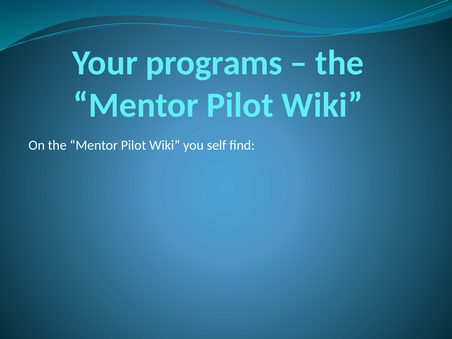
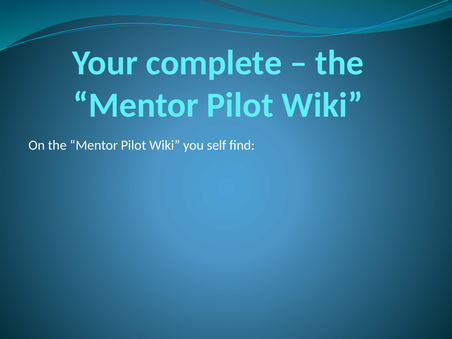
programs: programs -> complete (214, 63)
